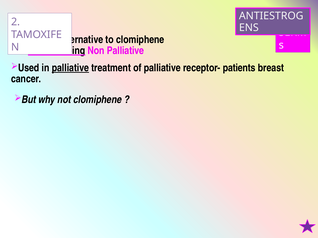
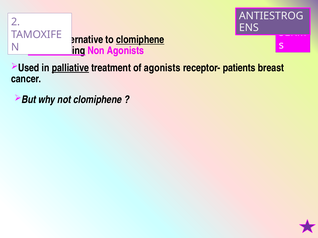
clomiphene underline: none -> present (140, 40)
Non Palliative: Palliative -> Agonists (125, 51)
of palliative: palliative -> agonists (162, 68)
